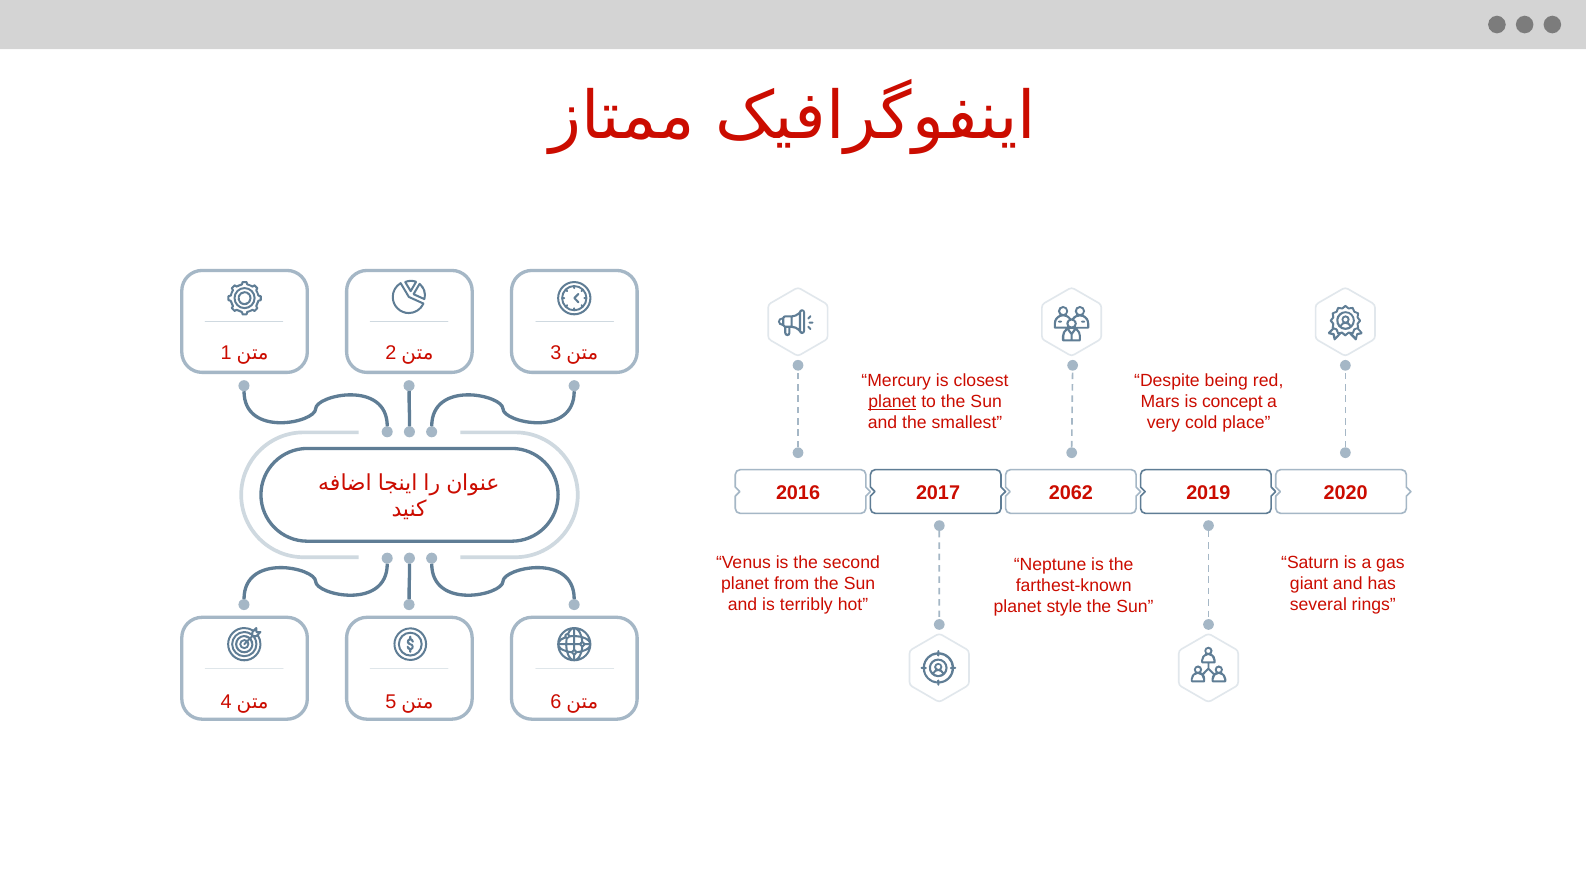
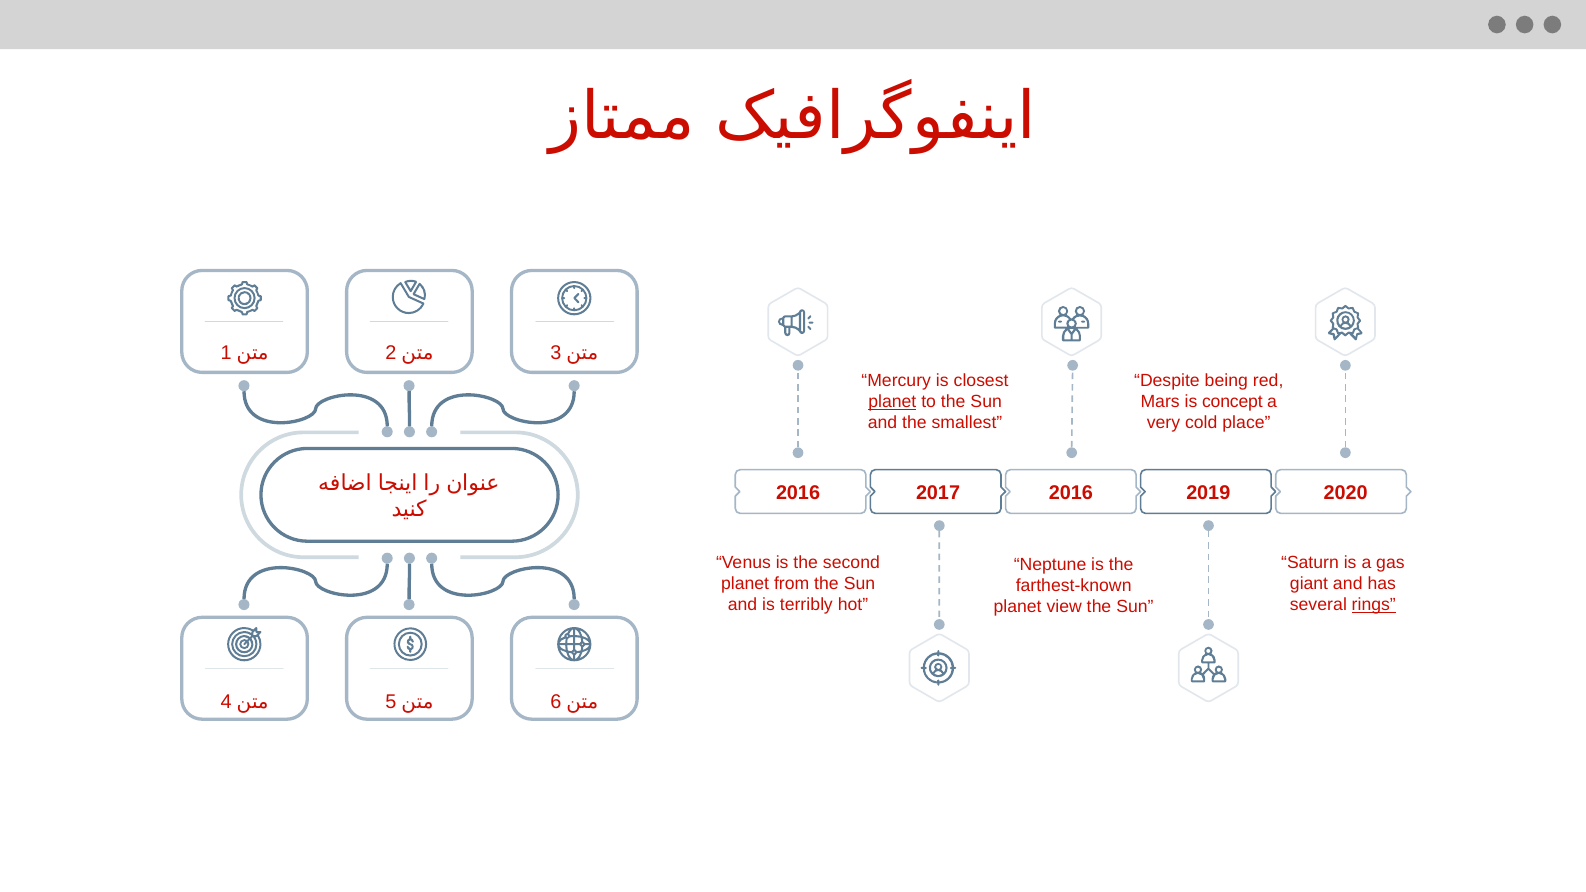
2017 2062: 2062 -> 2016 (1071, 493)
rings underline: none -> present (1374, 605)
style: style -> view (1064, 607)
